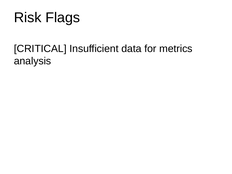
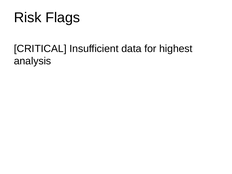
metrics: metrics -> highest (176, 49)
